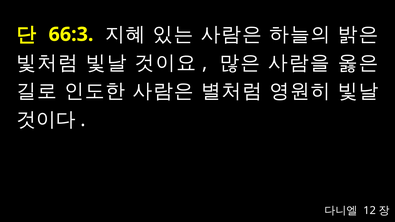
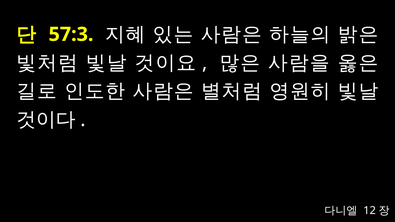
66:3: 66:3 -> 57:3 (71, 34)
